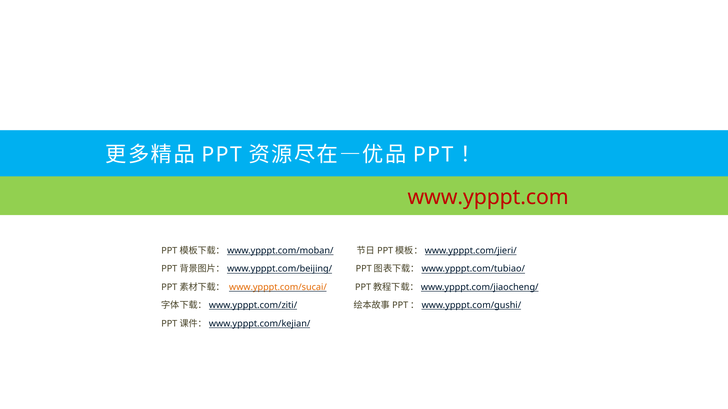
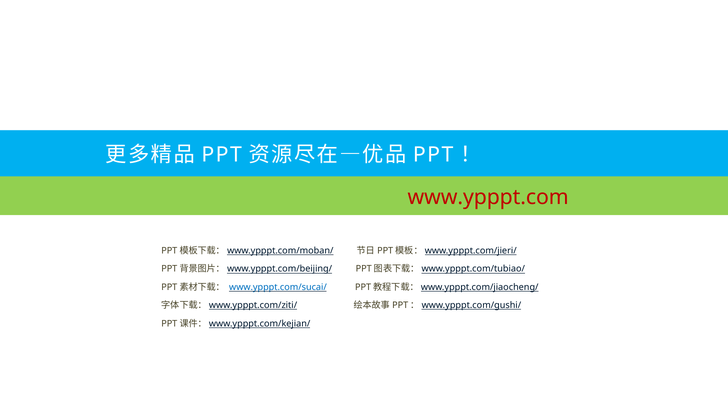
www.ypppt.com/sucai/ colour: orange -> blue (278, 288)
